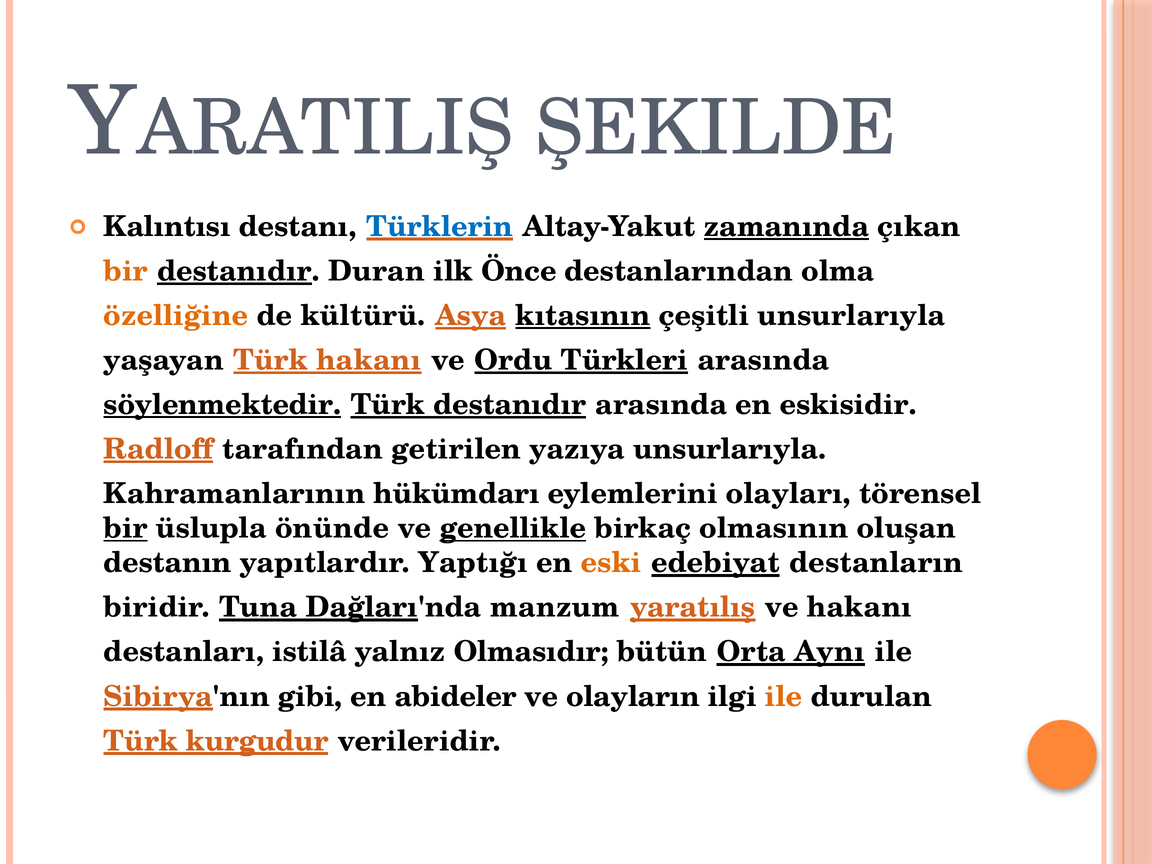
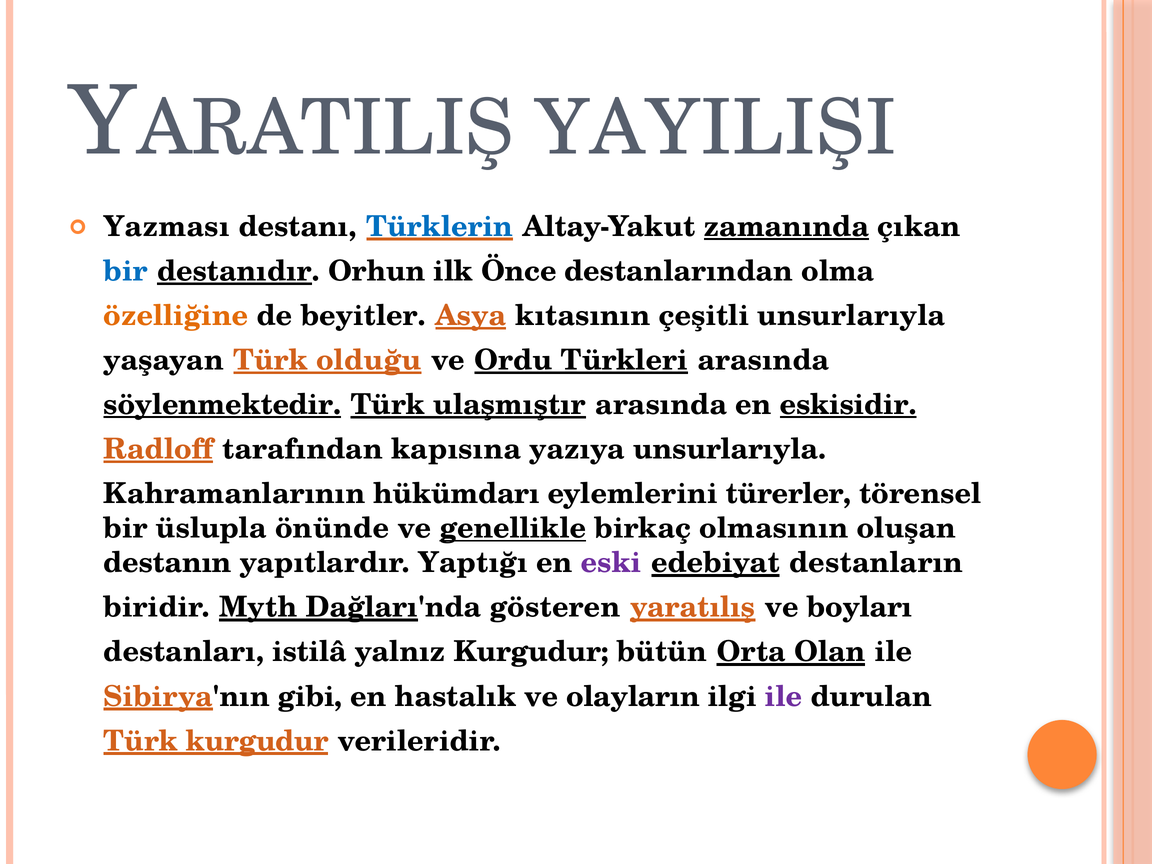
ŞEKILDE: ŞEKILDE -> YAYILIŞI (716, 128)
Kalıntısı: Kalıntısı -> Yazması (167, 227)
bir colour: orange -> blue (126, 271)
Duran: Duran -> Orhun (377, 271)
kültürü: kültürü -> beyitler (363, 316)
kıtasının underline: present -> none (583, 316)
Türk hakanı: hakanı -> olduğu (369, 360)
Türk destanıdır: destanıdır -> ulaşmıştır (510, 405)
eskisidir underline: none -> present (848, 405)
getirilen: getirilen -> kapısına (456, 449)
olayları: olayları -> türerler (789, 494)
bir underline: present -> none (126, 528)
eski colour: orange -> purple (611, 563)
Tuna: Tuna -> Myth (258, 607)
manzum: manzum -> gösteren (555, 607)
ve hakanı: hakanı -> boyları (860, 607)
yalnız Olmasıdır: Olmasıdır -> Kurgudur (531, 652)
Aynı: Aynı -> Olan (830, 652)
abideler: abideler -> hastalık (456, 697)
ile colour: orange -> purple (784, 697)
